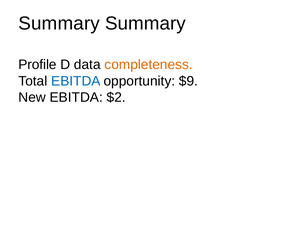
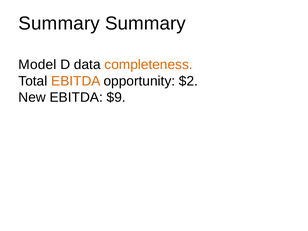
Profile: Profile -> Model (37, 65)
EBITDA colour: blue -> orange (76, 81)
$9: $9 -> $2 (188, 81)
$2: $2 -> $9 (116, 97)
